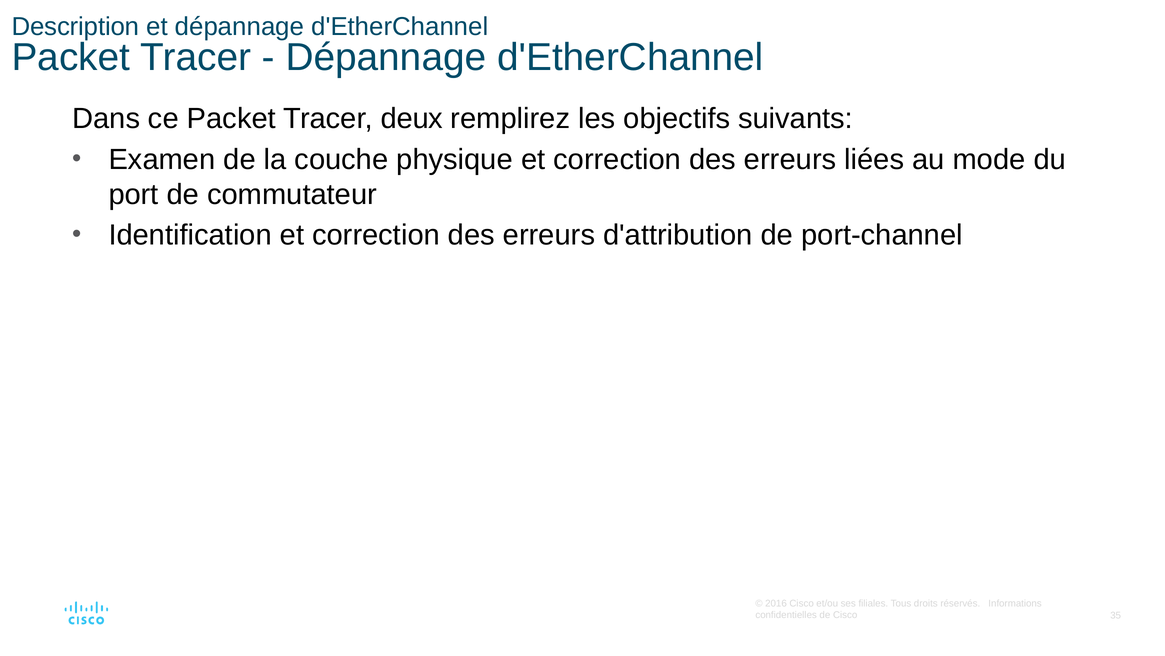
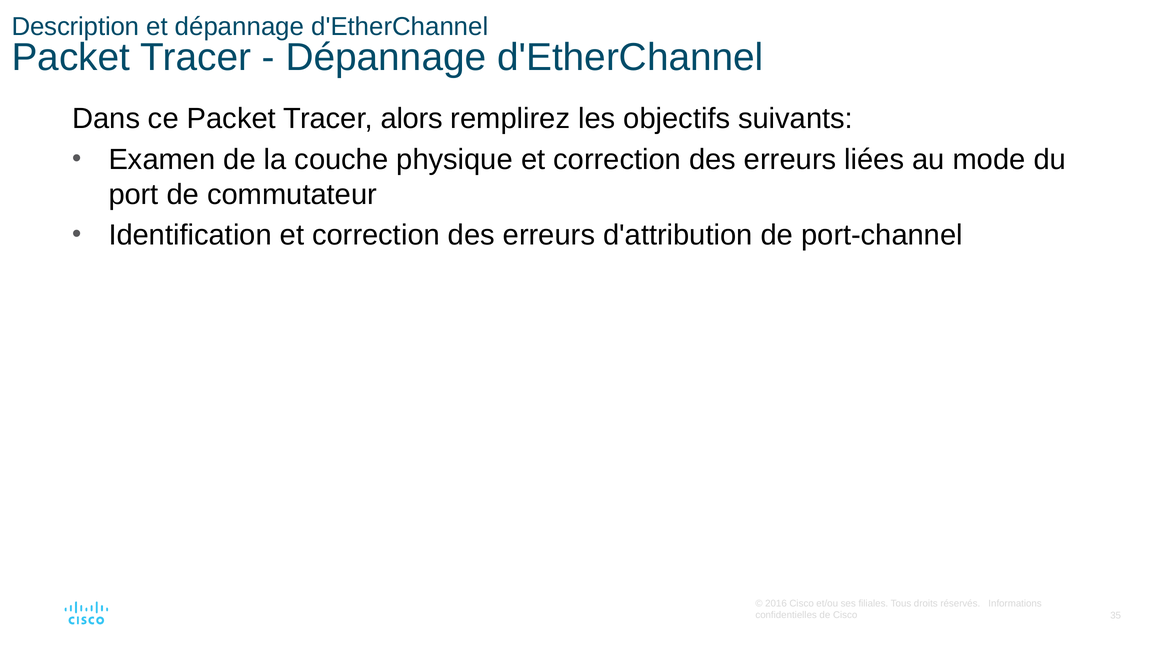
deux: deux -> alors (412, 119)
